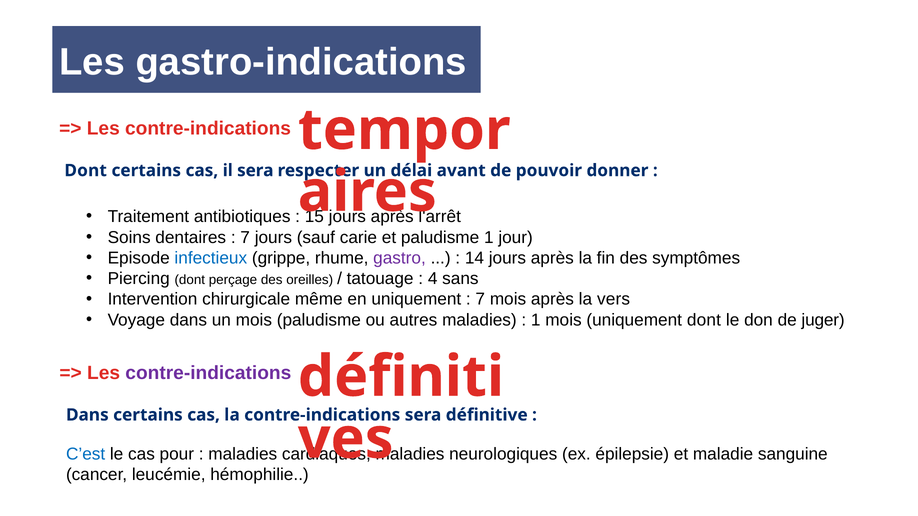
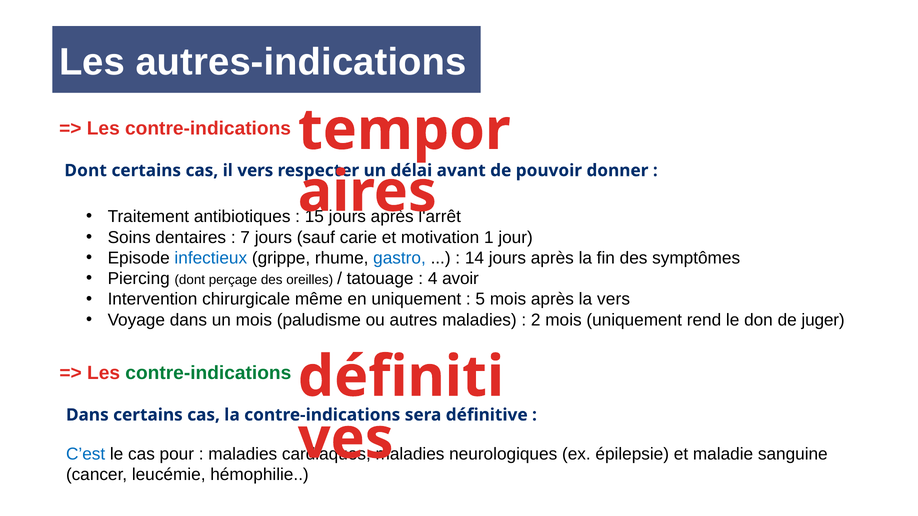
gastro-indications: gastro-indications -> autres-indications (301, 62)
il sera: sera -> vers (255, 171)
paludisme: paludisme -> motivation (440, 238)
gastro colour: purple -> blue (400, 258)
sans: sans -> avoir (460, 279)
7: 7 -> 5 (480, 300)
1: 1 -> 2 (536, 320)
uniquement dont: dont -> rend (704, 320)
contre-indications colour: purple -> green (208, 373)
